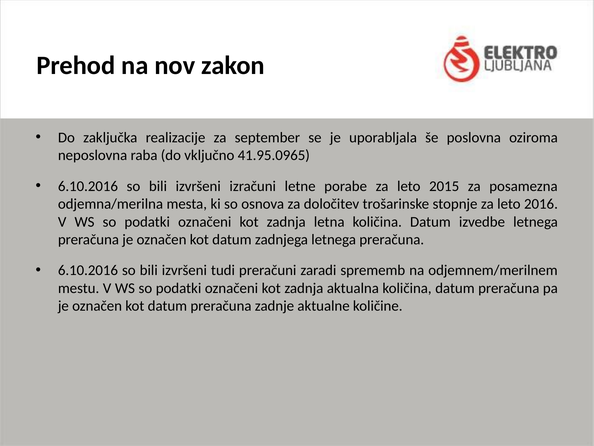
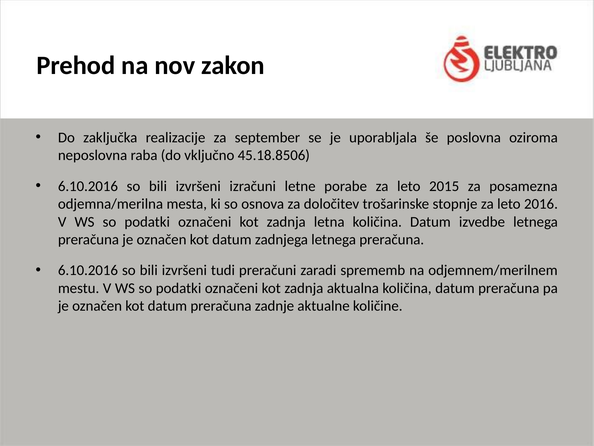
41.95.0965: 41.95.0965 -> 45.18.8506 (274, 155)
